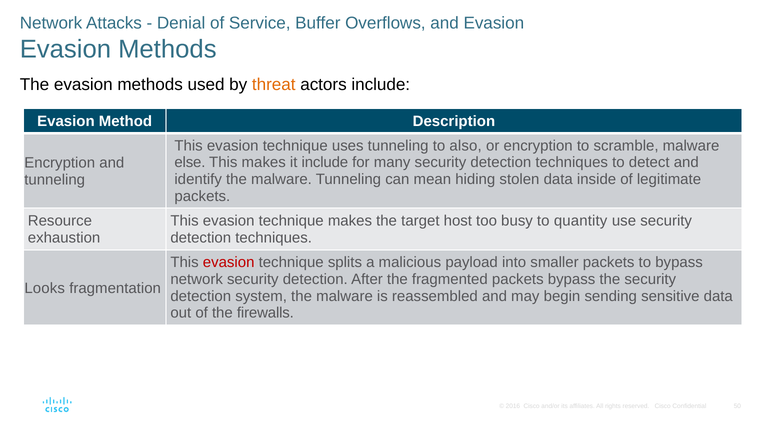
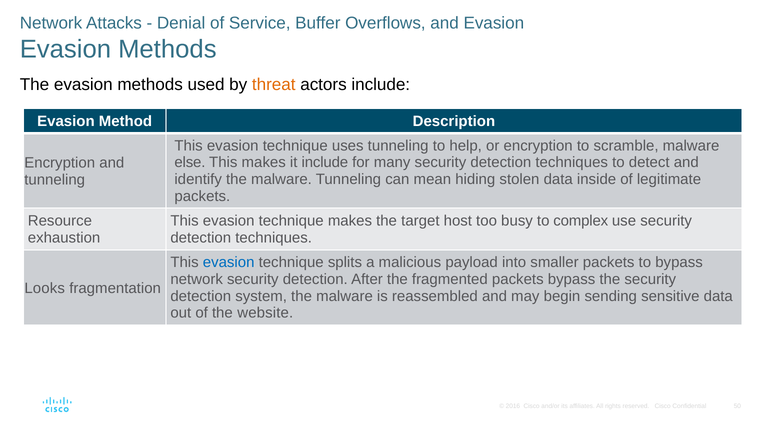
also: also -> help (466, 146)
quantity: quantity -> complex (581, 221)
evasion colour: red -> blue (229, 263)
firewalls: firewalls -> website (265, 313)
